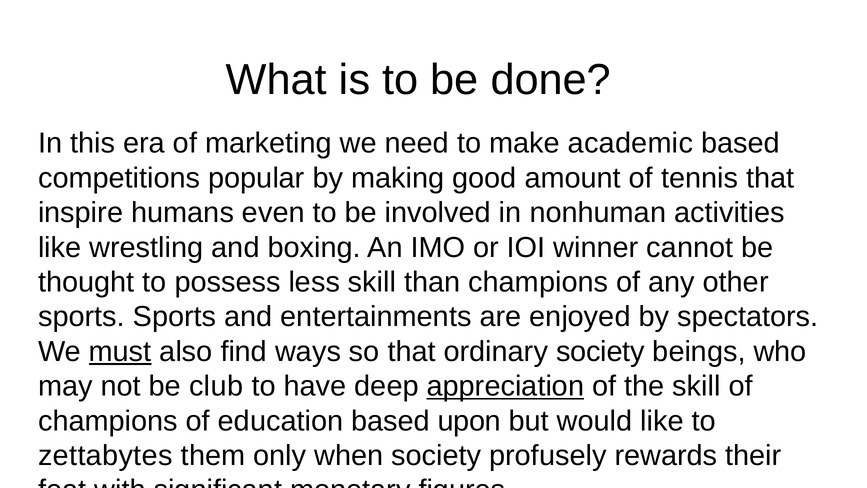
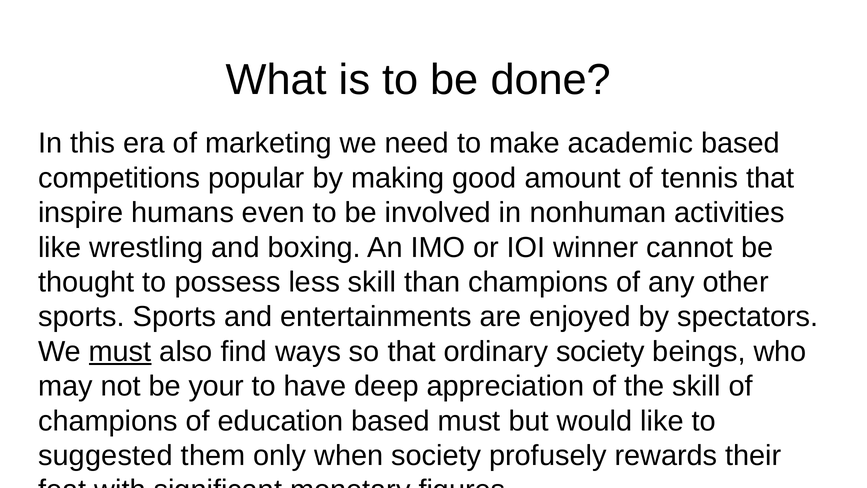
club: club -> your (216, 386)
appreciation underline: present -> none (505, 386)
based upon: upon -> must (469, 421)
zettabytes: zettabytes -> suggested (105, 455)
